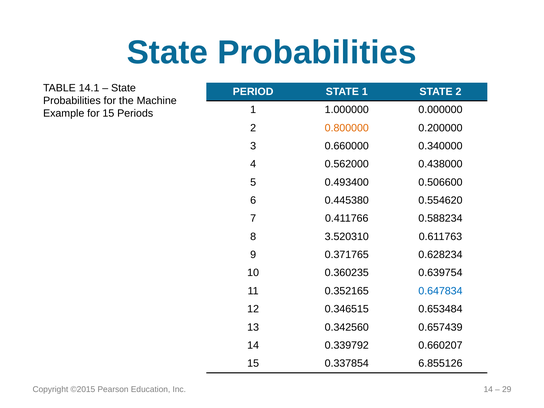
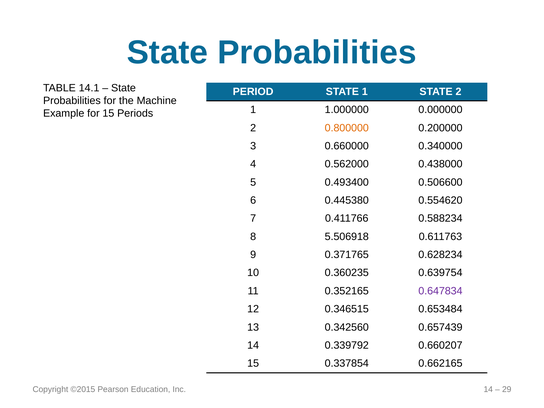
3.520310: 3.520310 -> 5.506918 (347, 237)
0.647834 colour: blue -> purple (440, 291)
6.855126: 6.855126 -> 0.662165 (440, 363)
